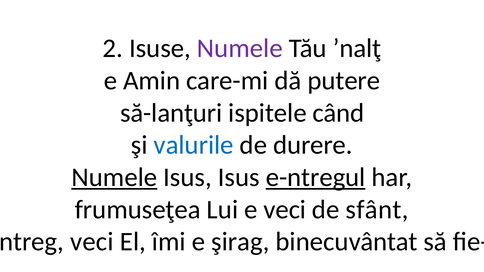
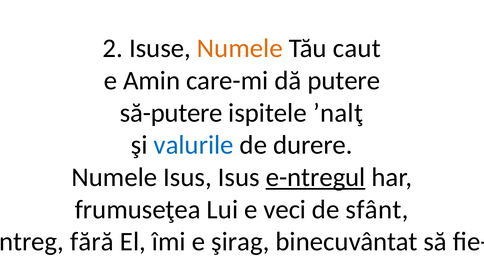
Numele colour: purple -> orange (240, 48)
ʼnalţ: ʼnalţ -> caut (357, 48)
să-lanţuri: să-lanţuri -> să-putere (171, 113)
când: când -> ʼnalţ (338, 113)
Numele underline: present -> none (114, 178)
veci: veci -> fără (92, 242)
